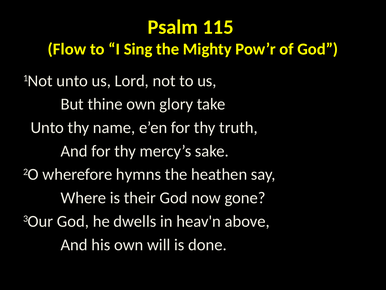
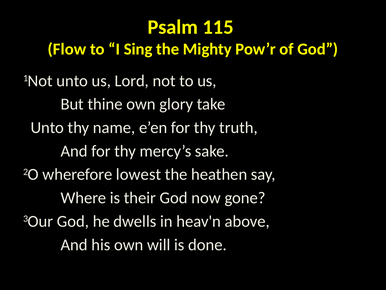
hymns: hymns -> lowest (139, 174)
